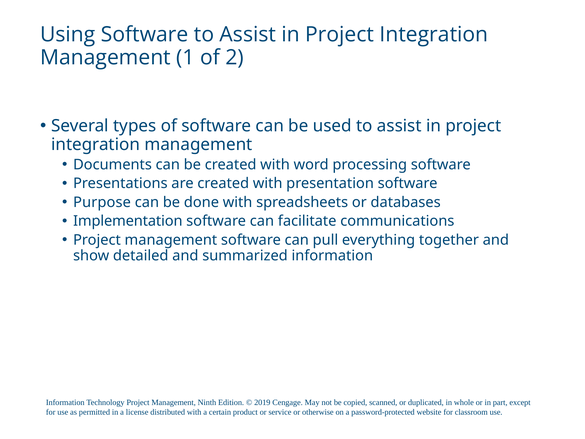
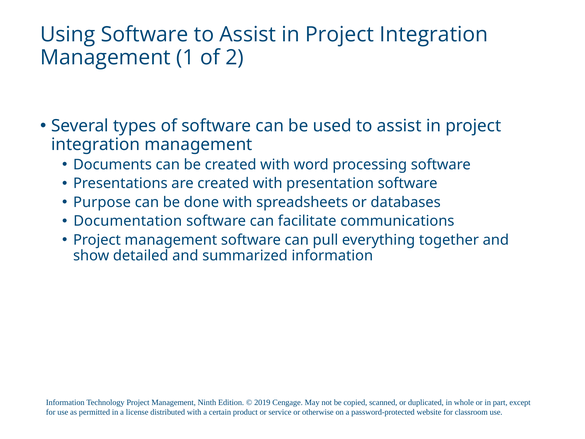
Implementation: Implementation -> Documentation (128, 221)
